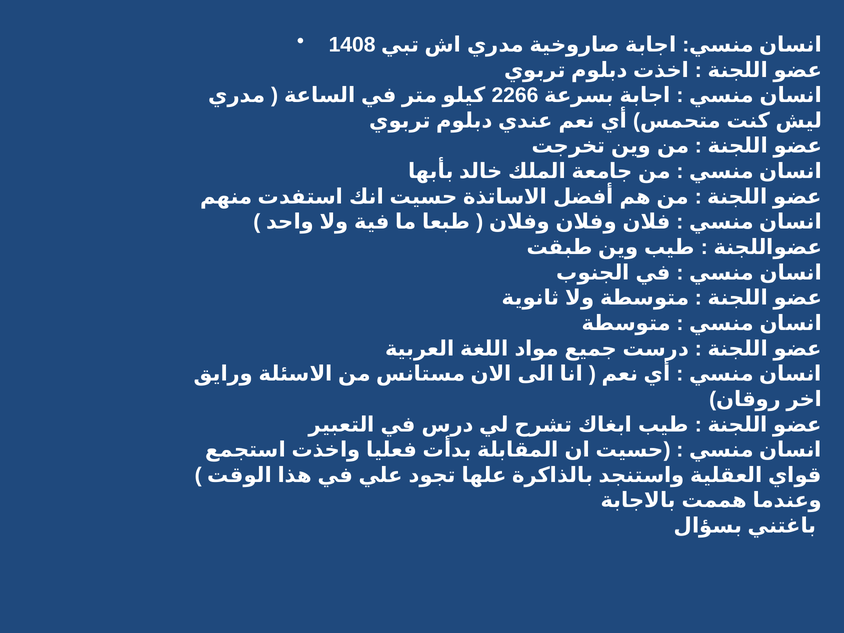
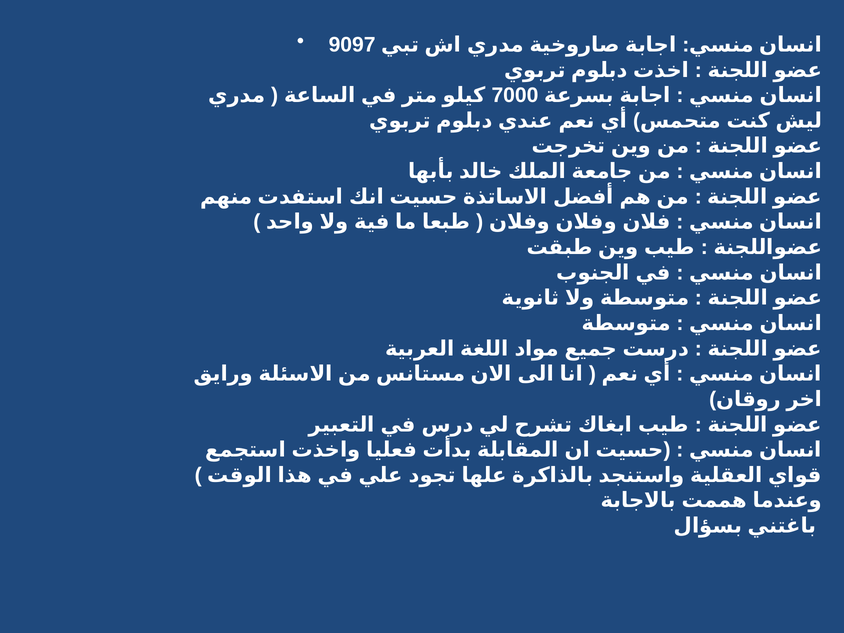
1408: 1408 -> 9097 (352, 45)
2266: 2266 -> 7000 (515, 95)
